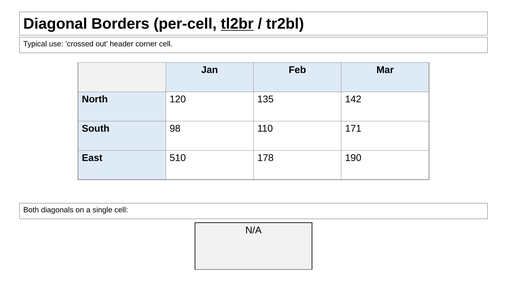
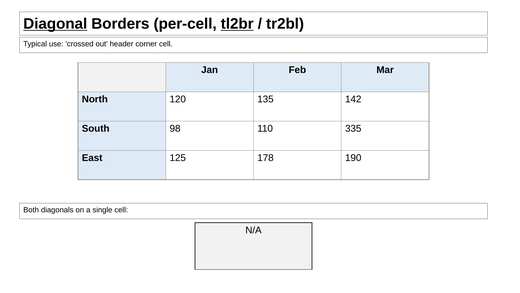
Diagonal underline: none -> present (55, 24)
171: 171 -> 335 (353, 128)
510: 510 -> 125 (178, 158)
